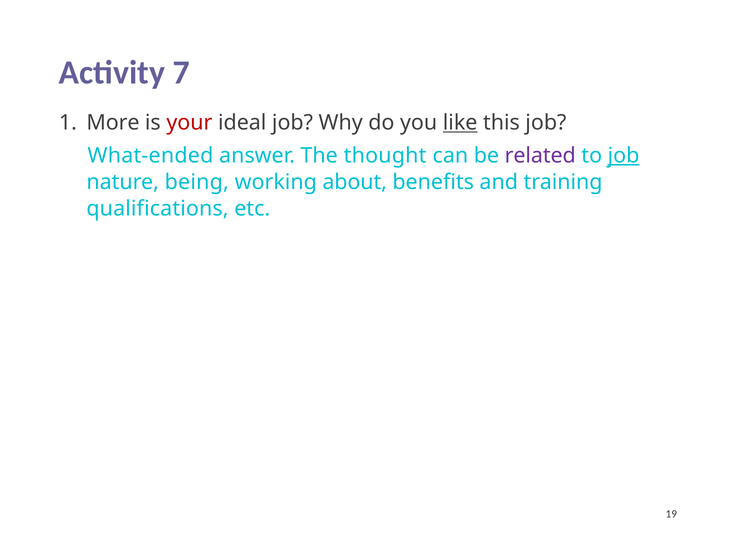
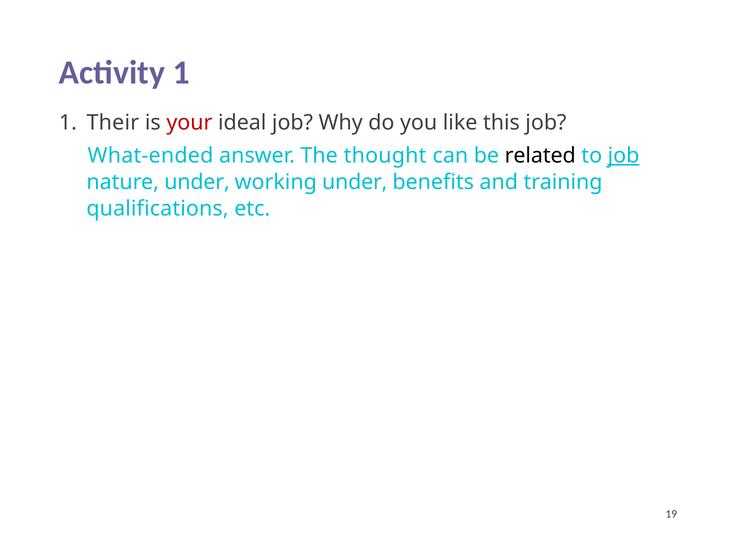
Activity 7: 7 -> 1 (181, 73)
More: More -> Their (113, 123)
like underline: present -> none (460, 123)
related colour: purple -> black (540, 155)
nature being: being -> under (197, 182)
working about: about -> under (355, 182)
